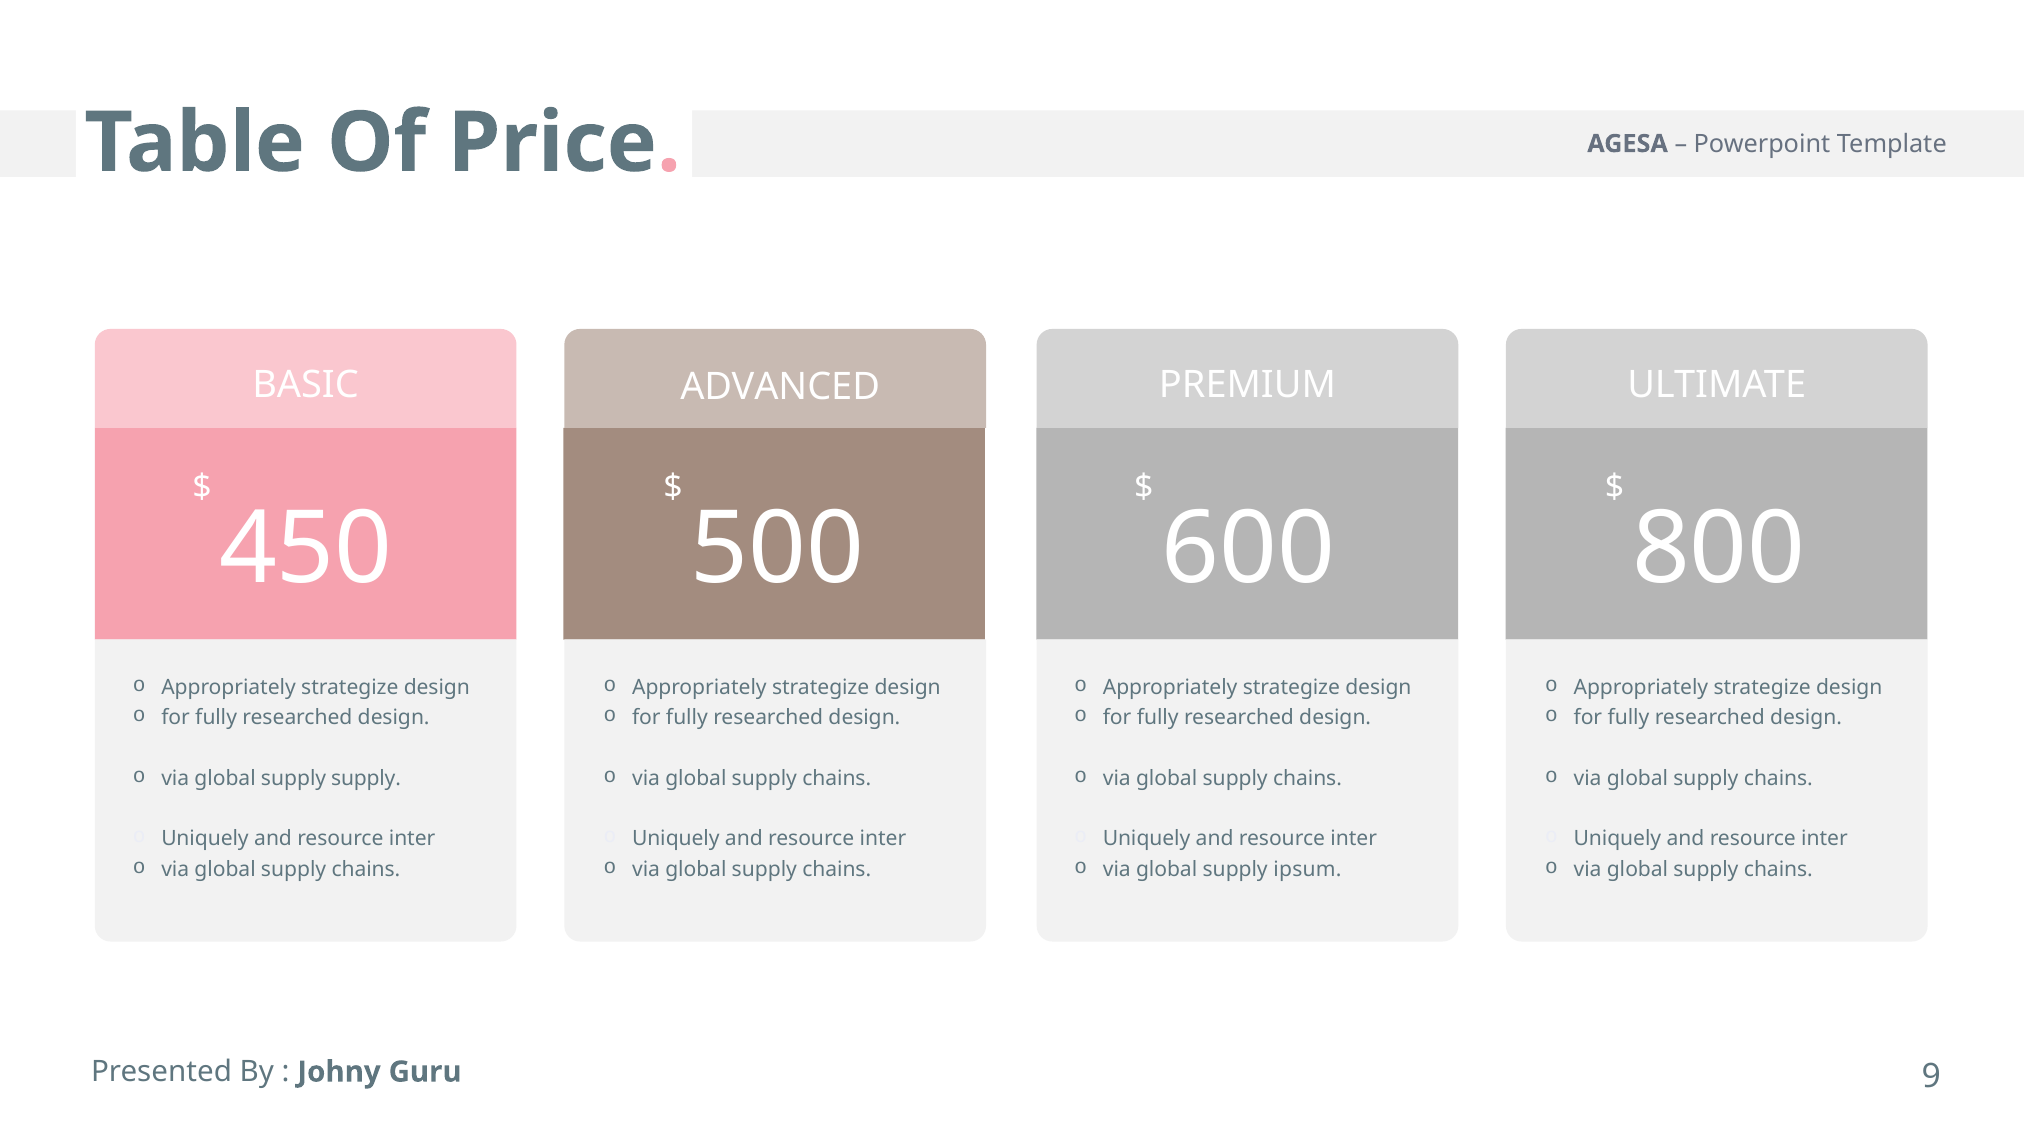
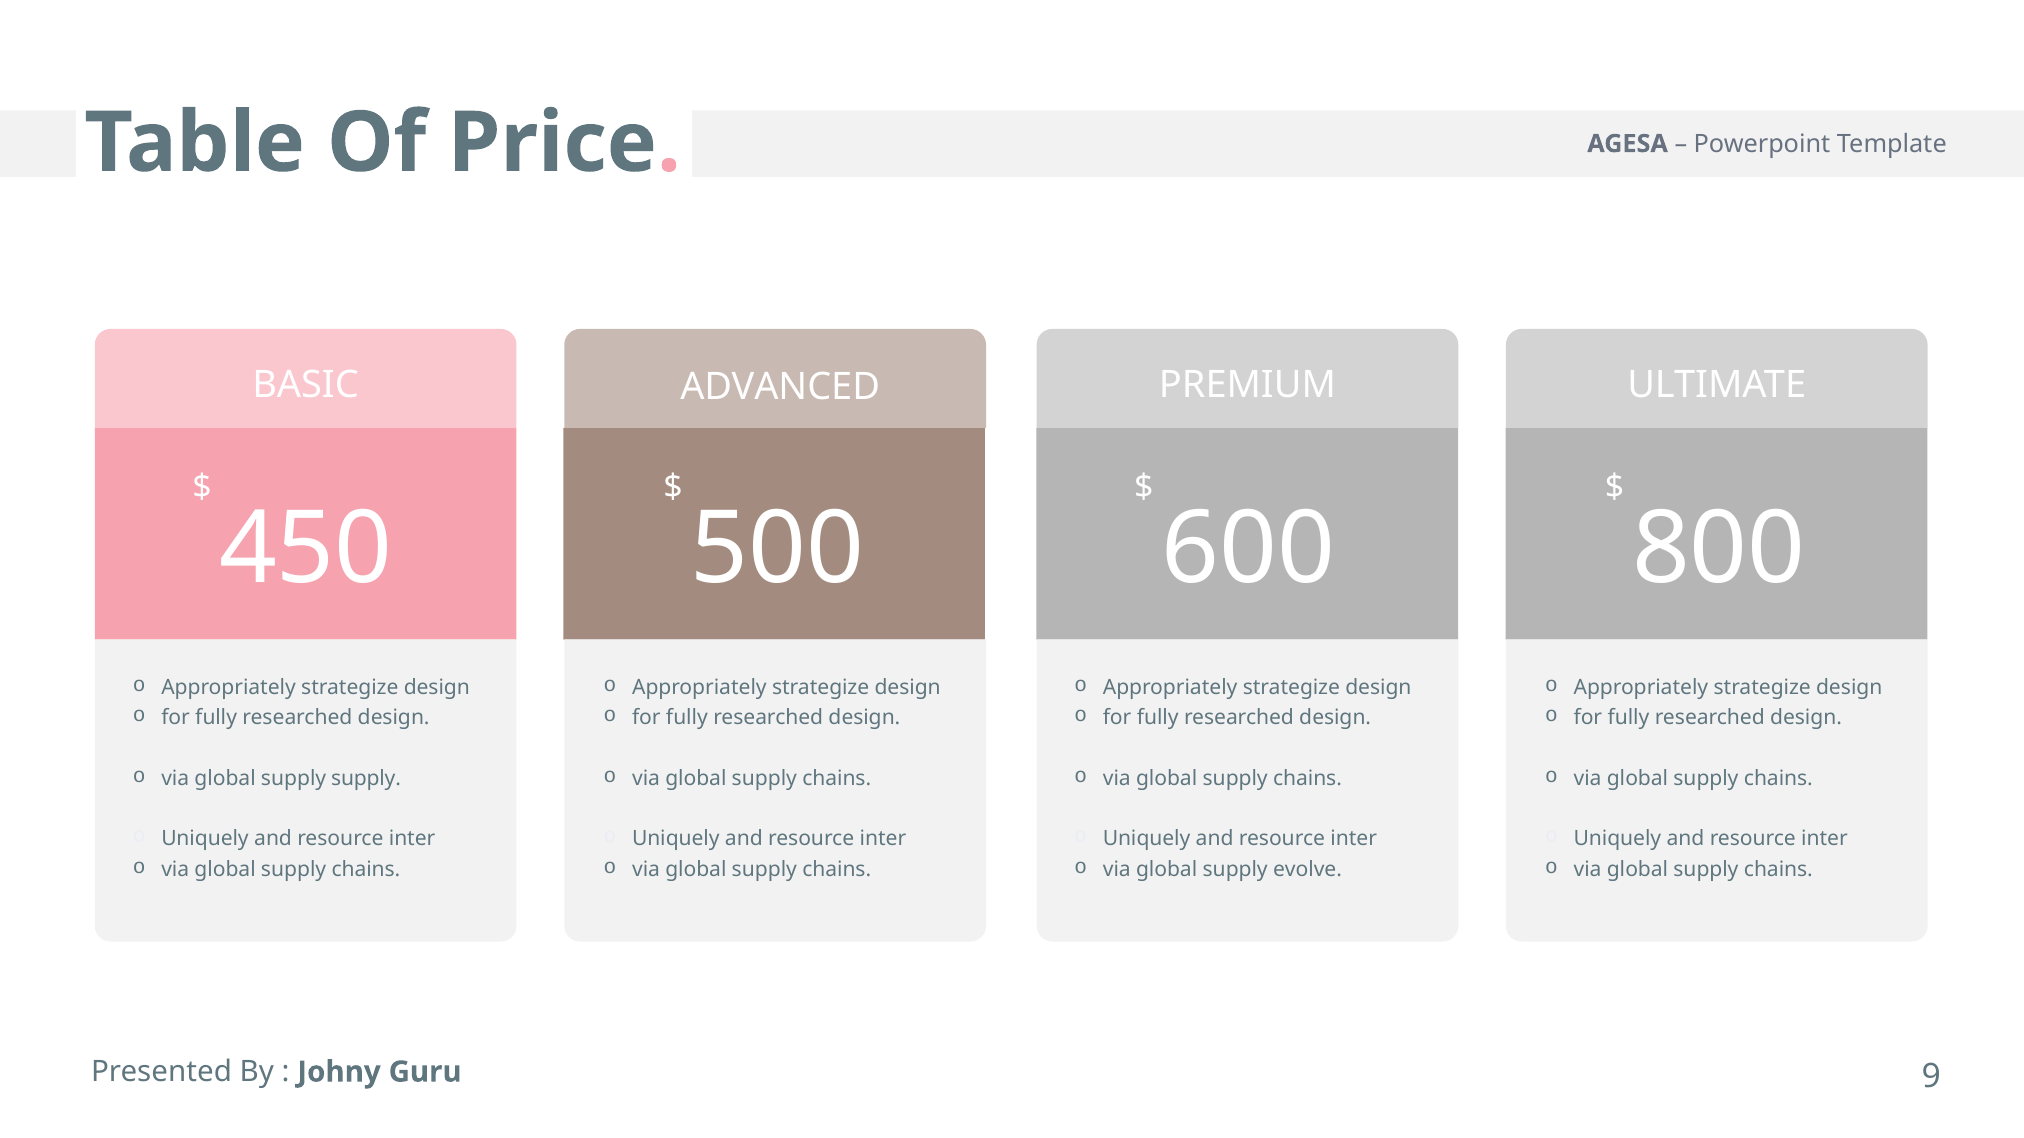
ipsum: ipsum -> evolve (1308, 870)
